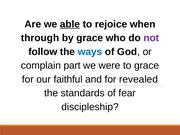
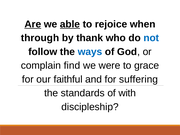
Are underline: none -> present (33, 24)
by grace: grace -> thank (90, 38)
not colour: purple -> blue (151, 38)
part: part -> find (72, 66)
revealed: revealed -> suffering (139, 79)
fear: fear -> with (127, 93)
